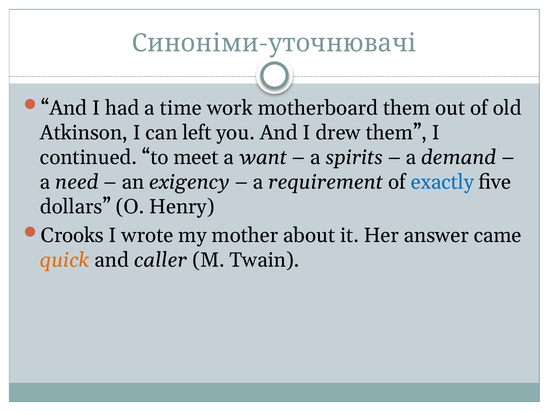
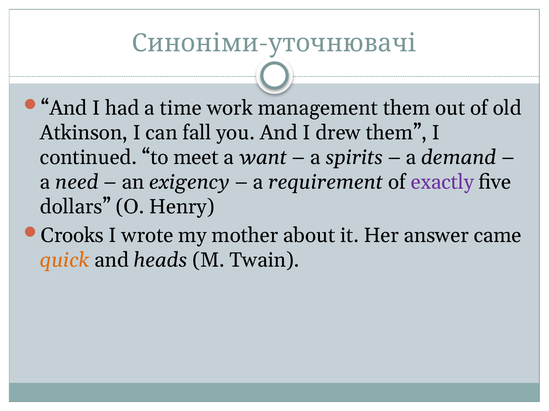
motherboard: motherboard -> management (318, 108)
left: left -> fall (197, 133)
exactly colour: blue -> purple (442, 182)
caller: caller -> heads (161, 261)
